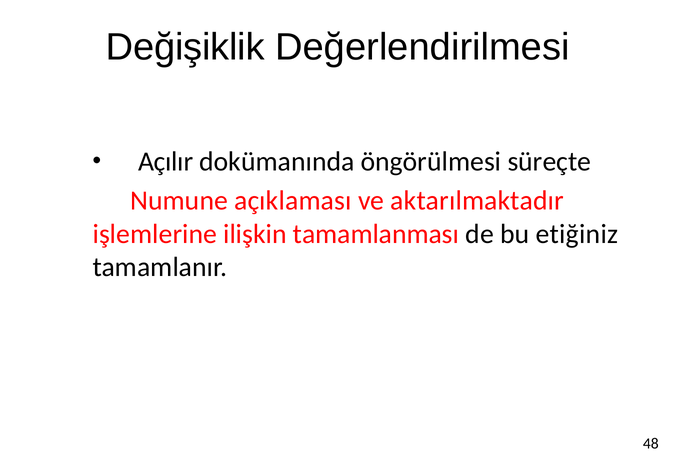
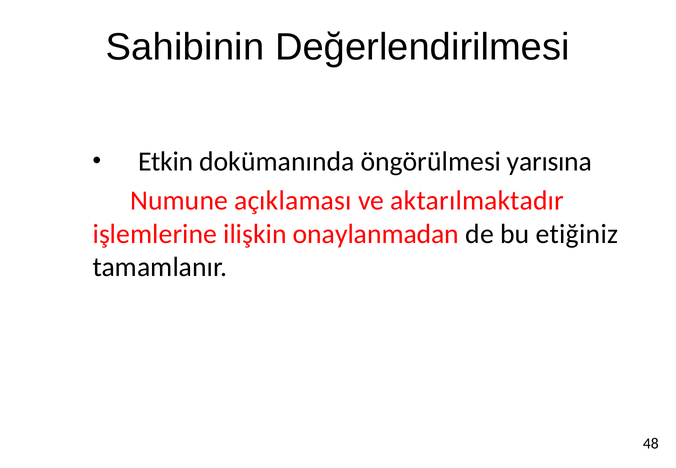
Değişiklik: Değişiklik -> Sahibinin (185, 47)
Açılır: Açılır -> Etkin (166, 162)
süreçte: süreçte -> yarısına (549, 162)
tamamlanması: tamamlanması -> onaylanmadan (376, 234)
